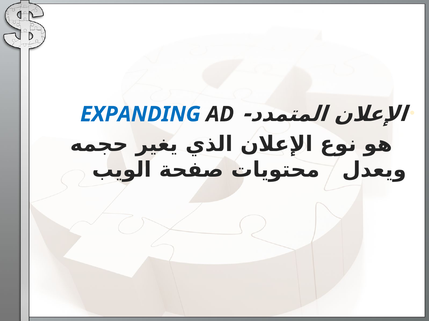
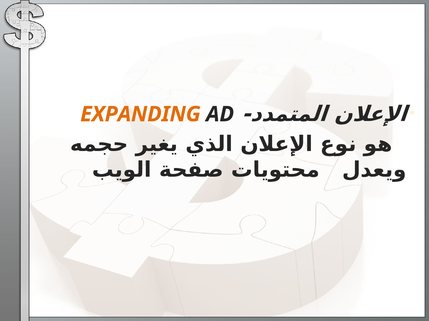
EXPANDING colour: blue -> orange (140, 114)
